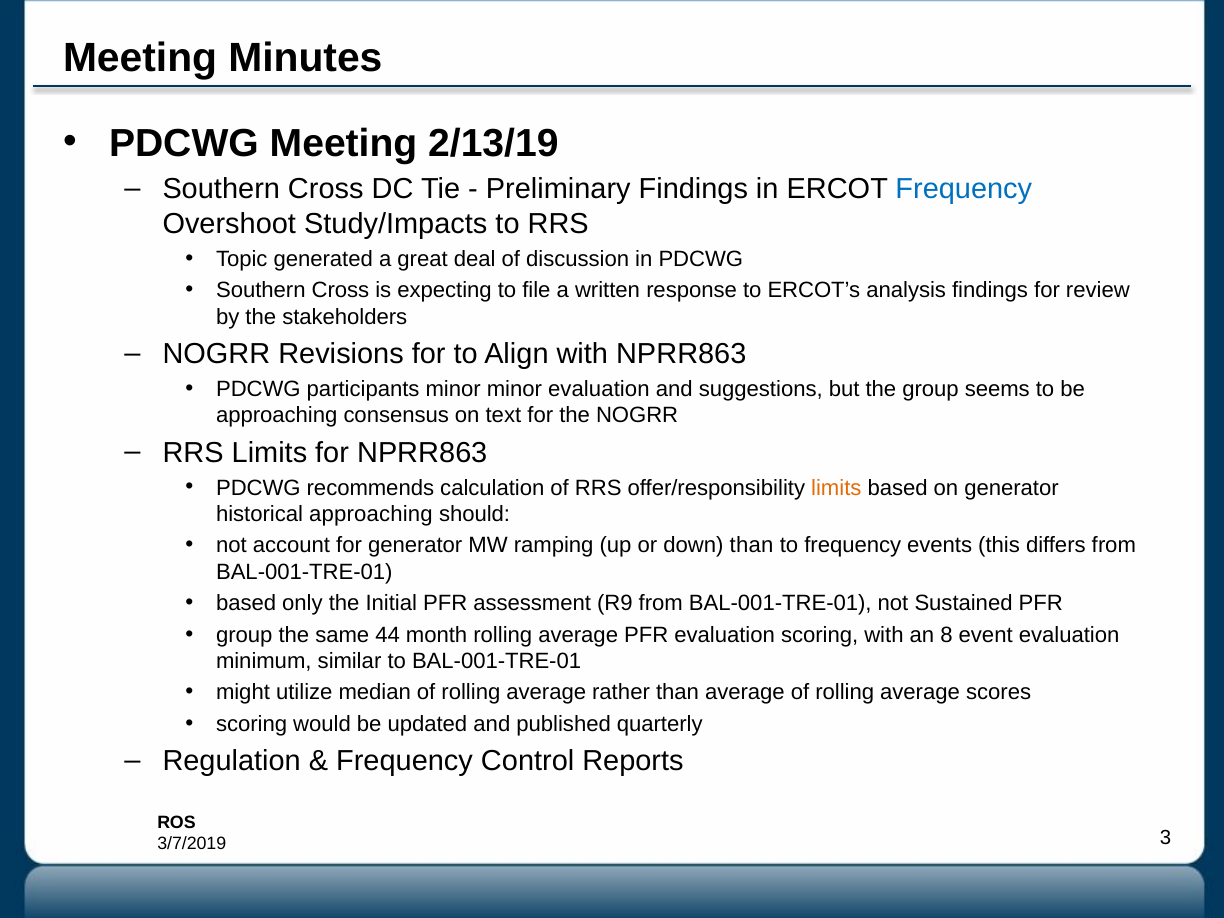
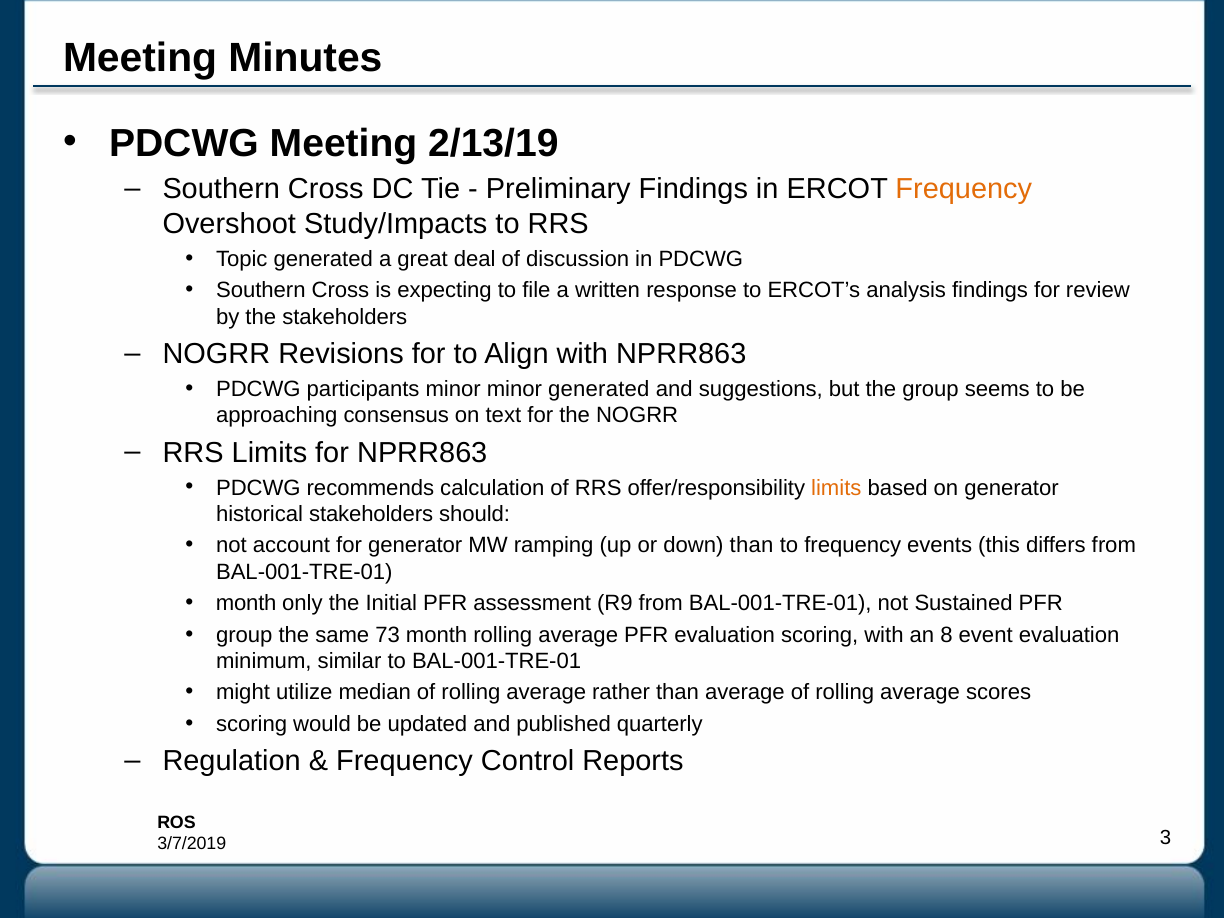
Frequency colour: blue -> orange (964, 189)
minor evaluation: evaluation -> generated (599, 389)
historical approaching: approaching -> stakeholders (371, 514)
based: based -> month (246, 603)
44: 44 -> 73 (388, 635)
